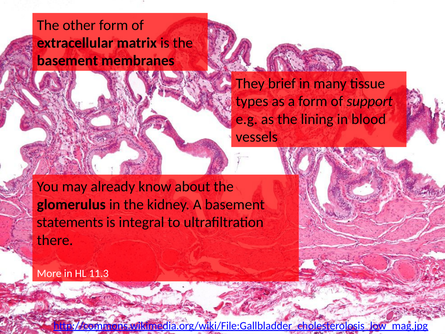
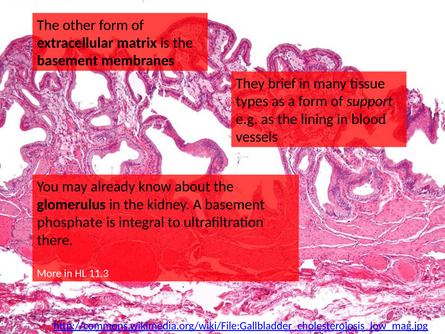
statements: statements -> phosphate (70, 222)
